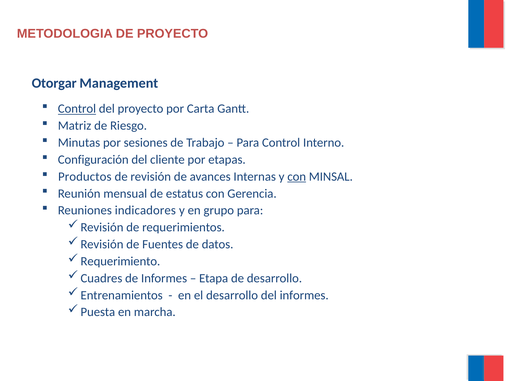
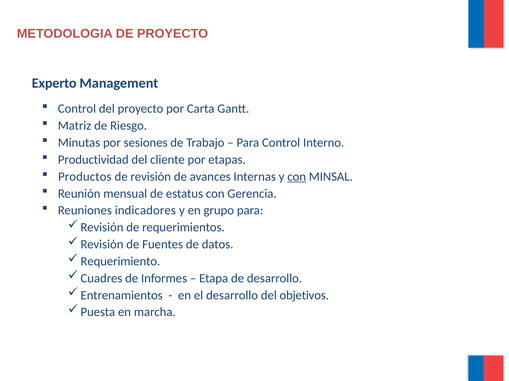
Otorgar: Otorgar -> Experto (54, 83)
Control underline: present -> none (77, 109)
Configuración: Configuración -> Productividad (93, 160)
del informes: informes -> objetivos (304, 296)
